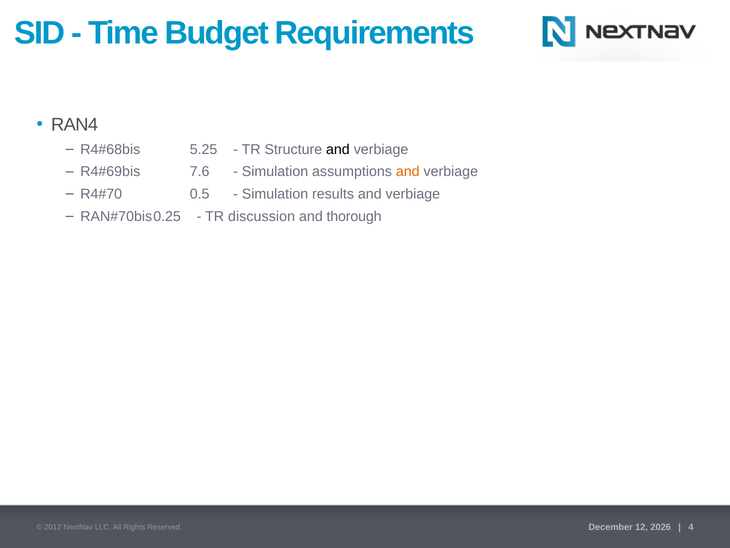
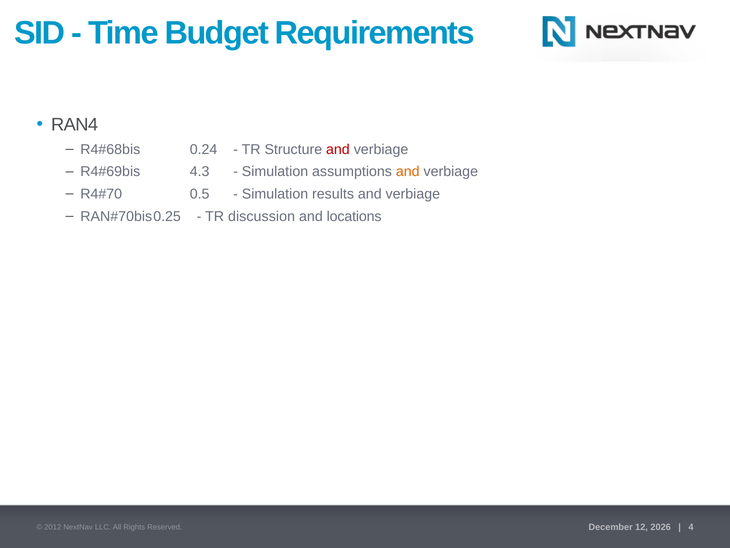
5.25: 5.25 -> 0.24 (204, 149)
and colour: black -> red (338, 149)
7.6: 7.6 -> 4.3 (200, 172)
thorough: thorough -> locations (354, 216)
